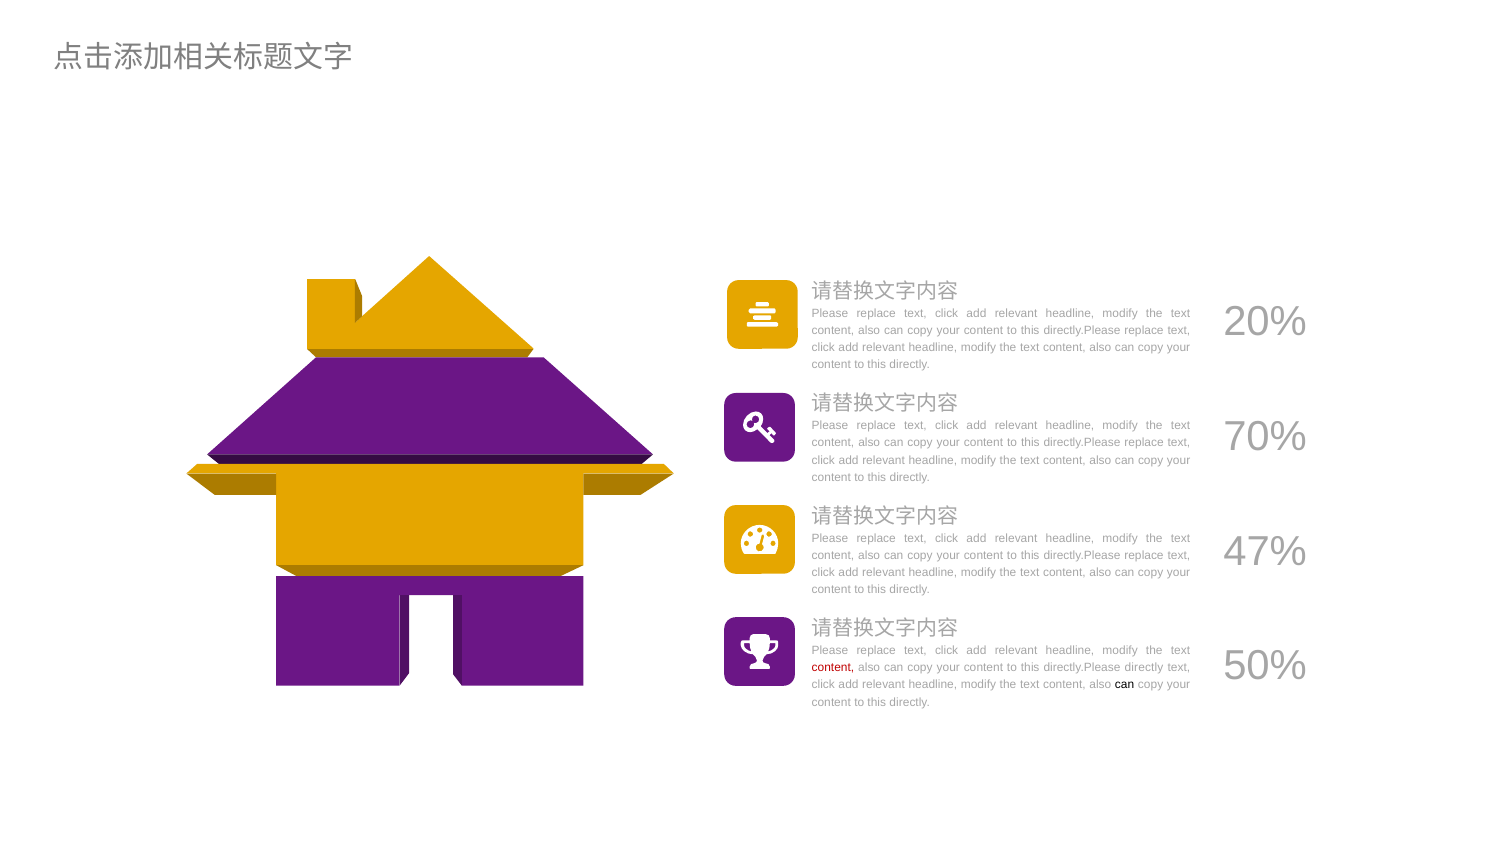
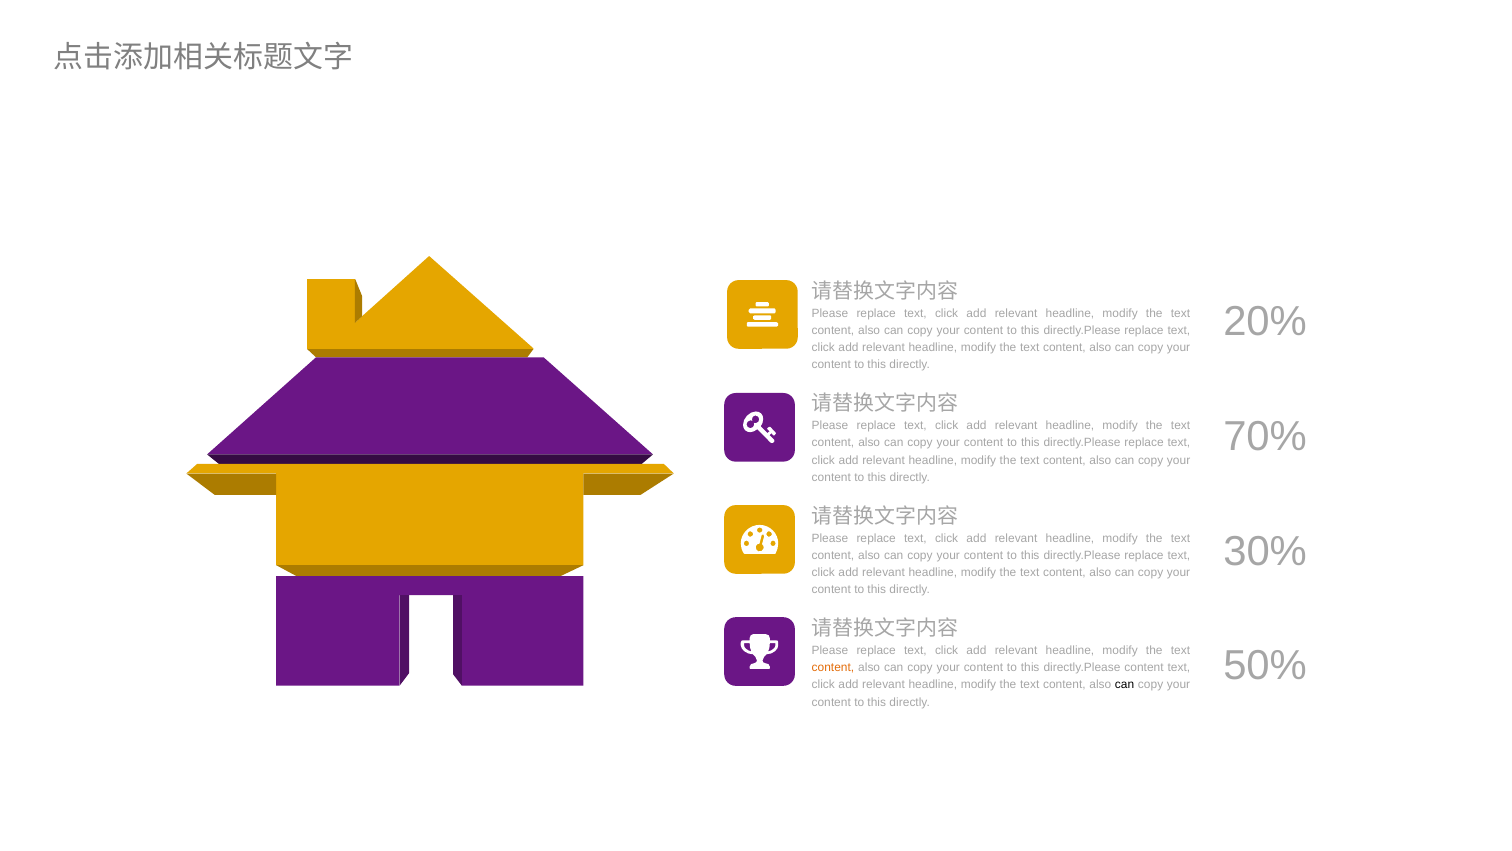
47%: 47% -> 30% (1265, 551)
content colour: red -> orange (833, 667)
directly.Please directly: directly -> content (1144, 667)
